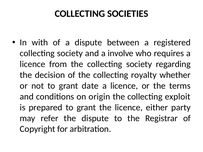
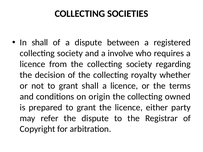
In with: with -> shall (40, 43)
grant date: date -> shall (90, 86)
exploit: exploit -> owned (178, 97)
